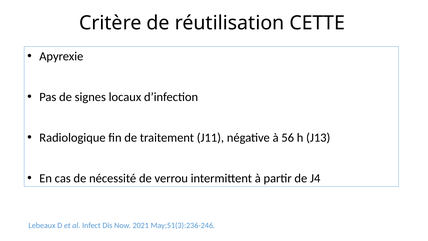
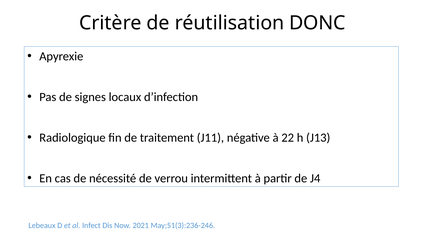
CETTE: CETTE -> DONC (317, 23)
56: 56 -> 22 (288, 138)
